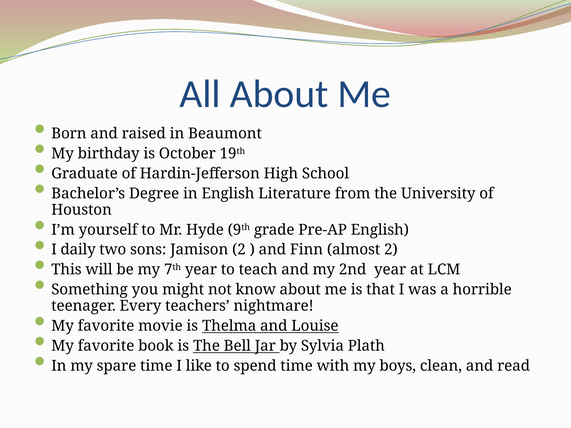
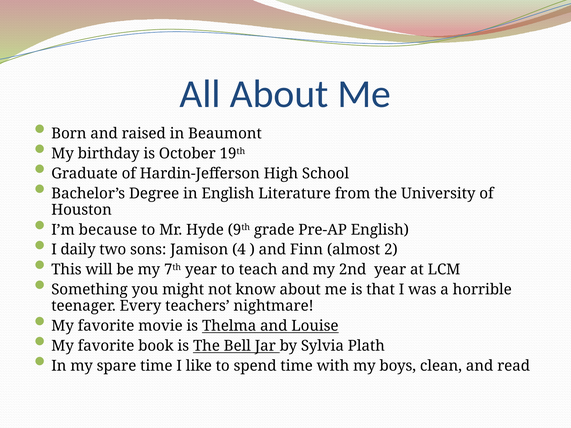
yourself: yourself -> because (108, 230)
Jamison 2: 2 -> 4 (239, 250)
